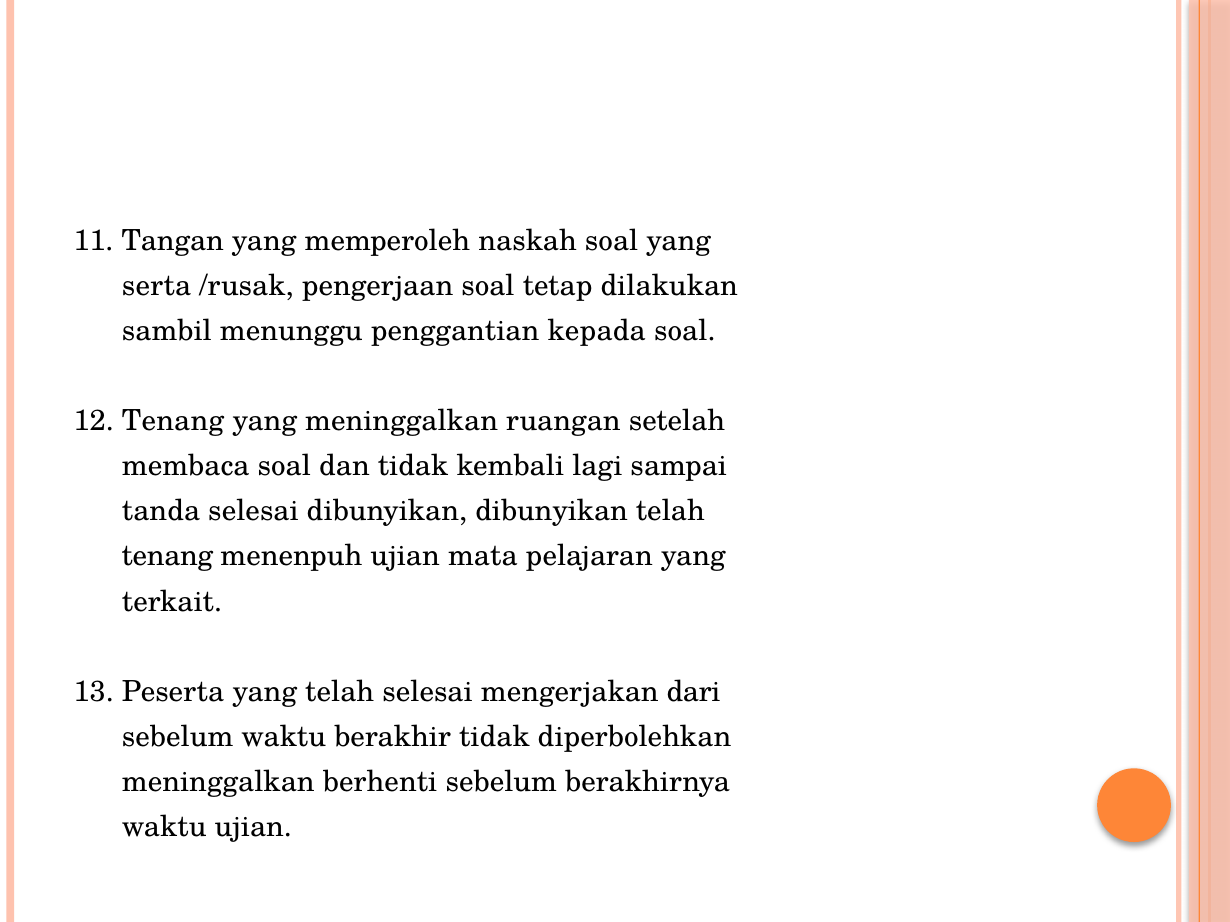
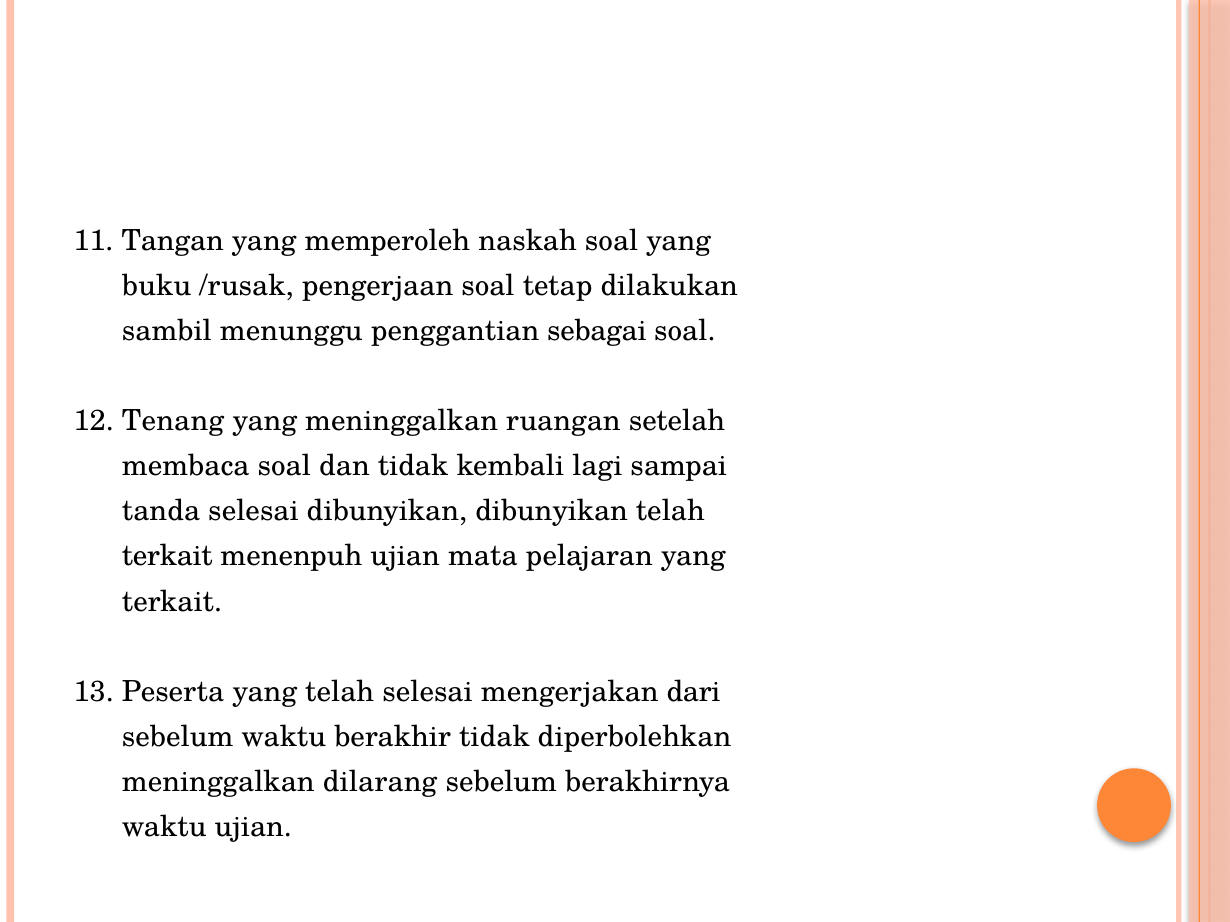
serta: serta -> buku (157, 286)
kepada: kepada -> sebagai (597, 331)
tenang: tenang -> terkait (167, 557)
berhenti: berhenti -> dilarang (380, 782)
